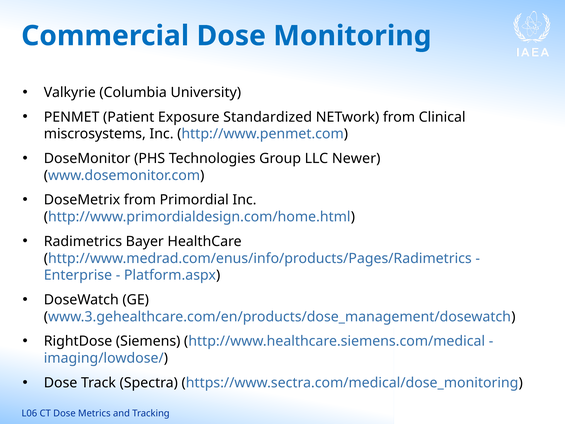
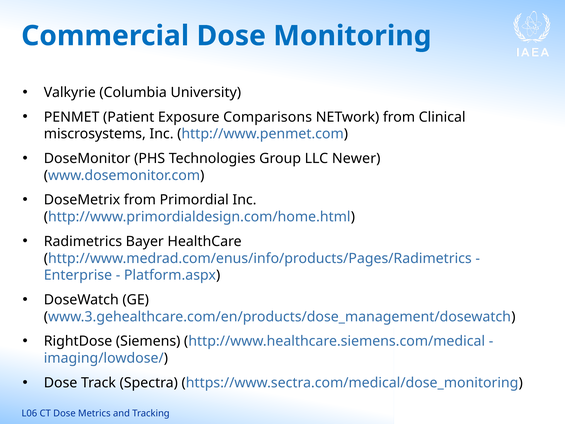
Standardized: Standardized -> Comparisons (268, 117)
